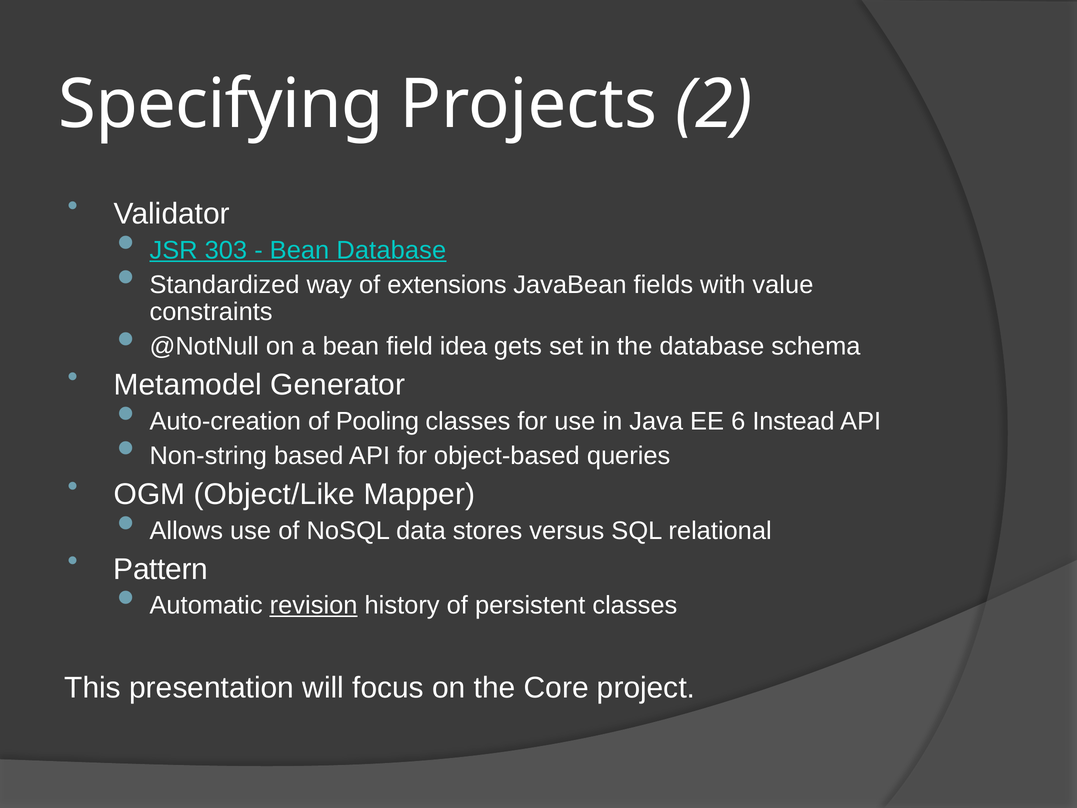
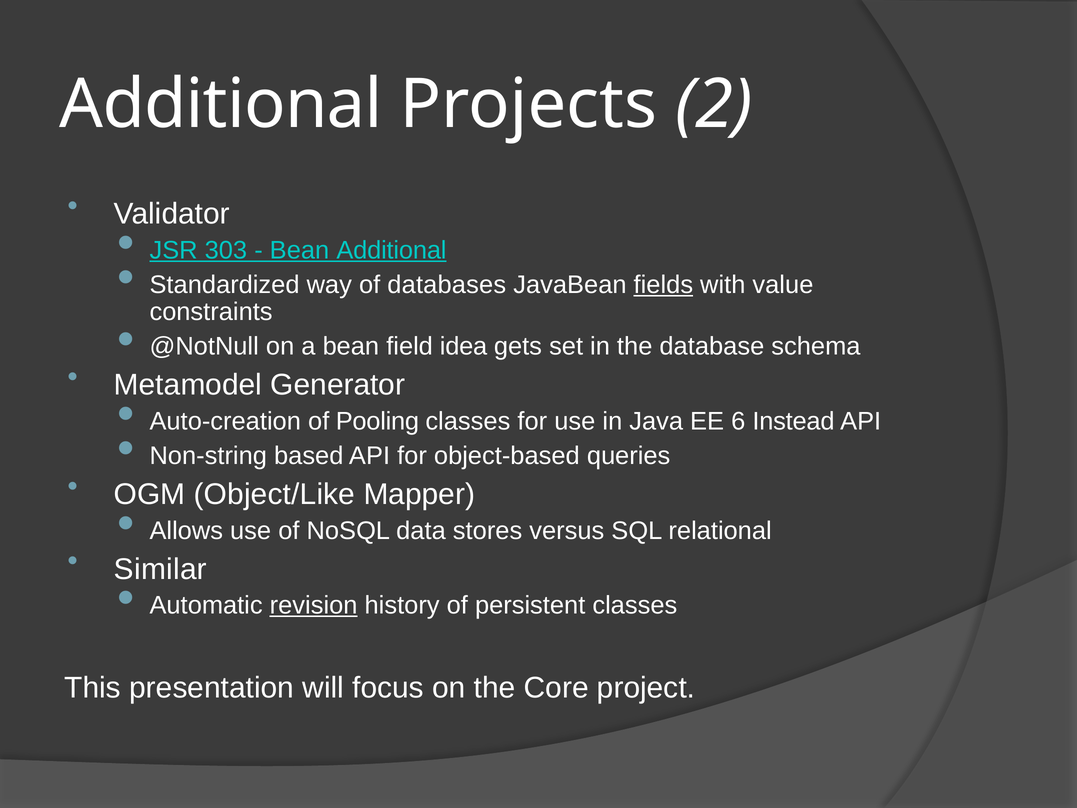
Specifying: Specifying -> Additional (221, 104)
Bean Database: Database -> Additional (391, 250)
extensions: extensions -> databases (447, 285)
fields underline: none -> present (663, 285)
Pattern: Pattern -> Similar (160, 569)
